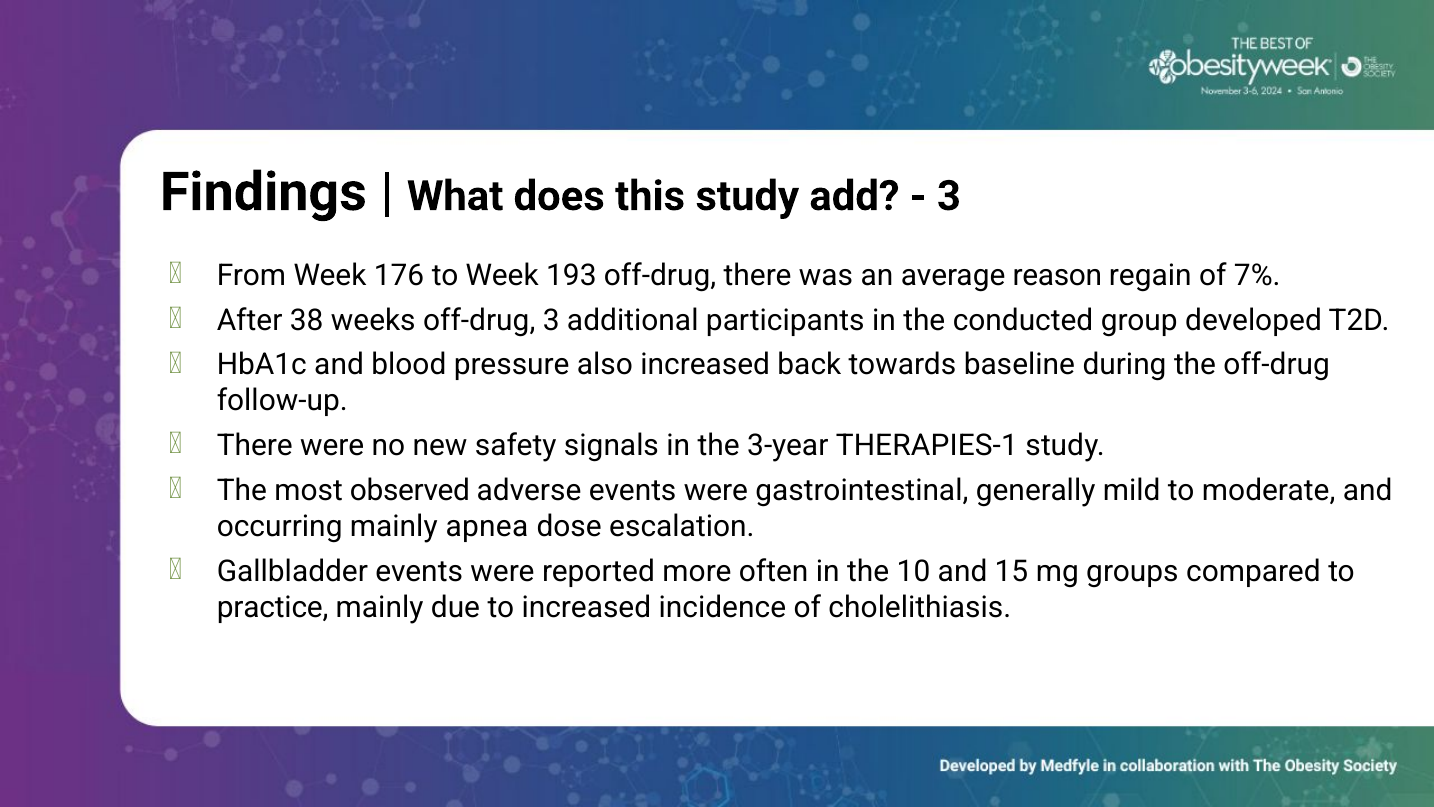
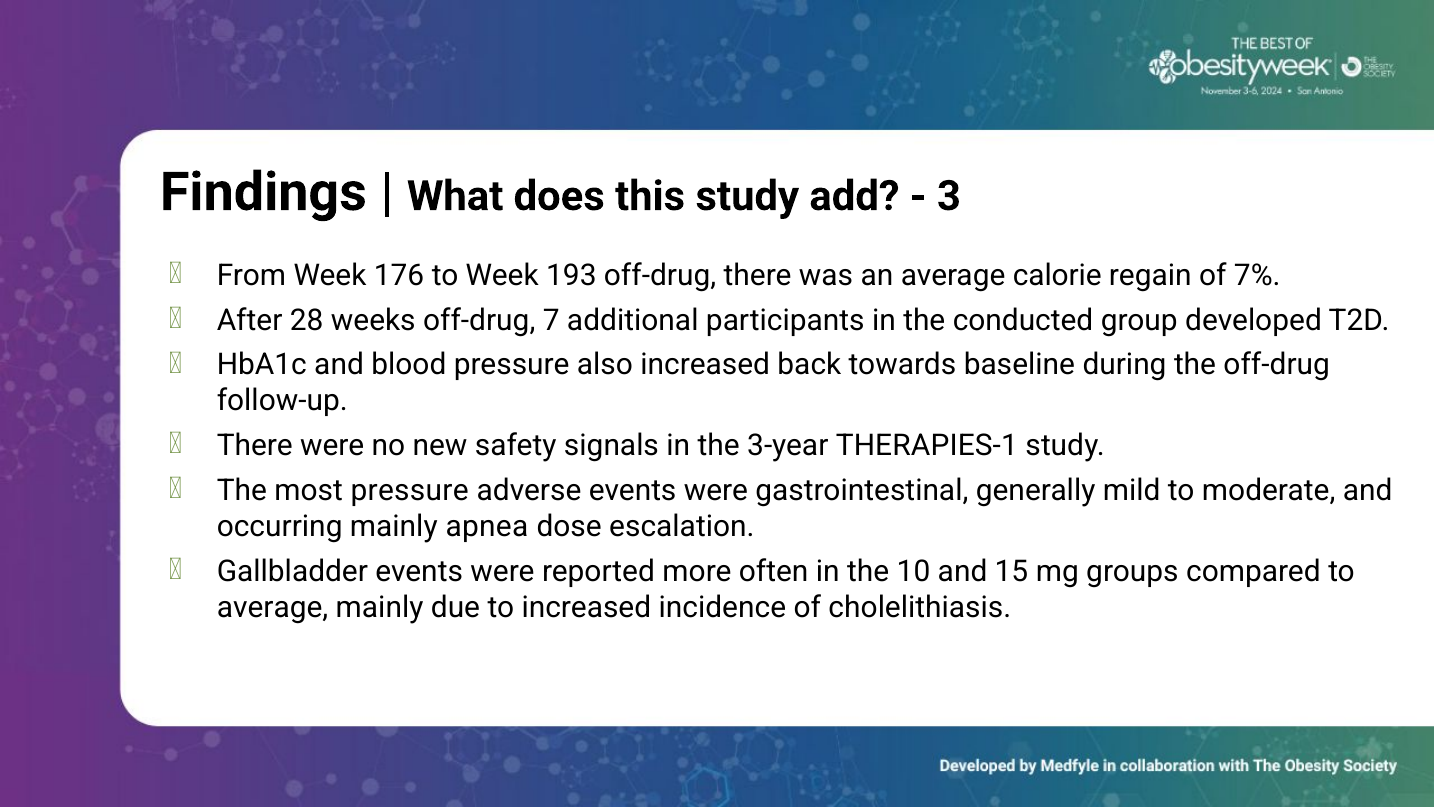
reason: reason -> calorie (1057, 275)
38: 38 -> 28 (307, 320)
off-drug 3: 3 -> 7 (551, 320)
most observed: observed -> pressure (410, 490)
practice: practice -> average (273, 607)
